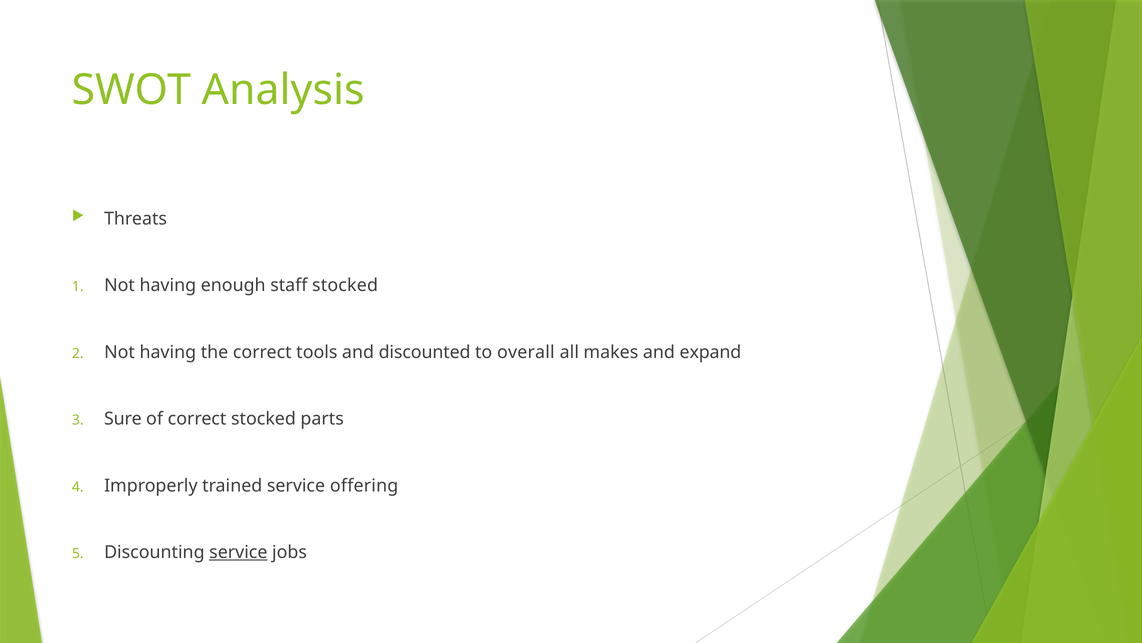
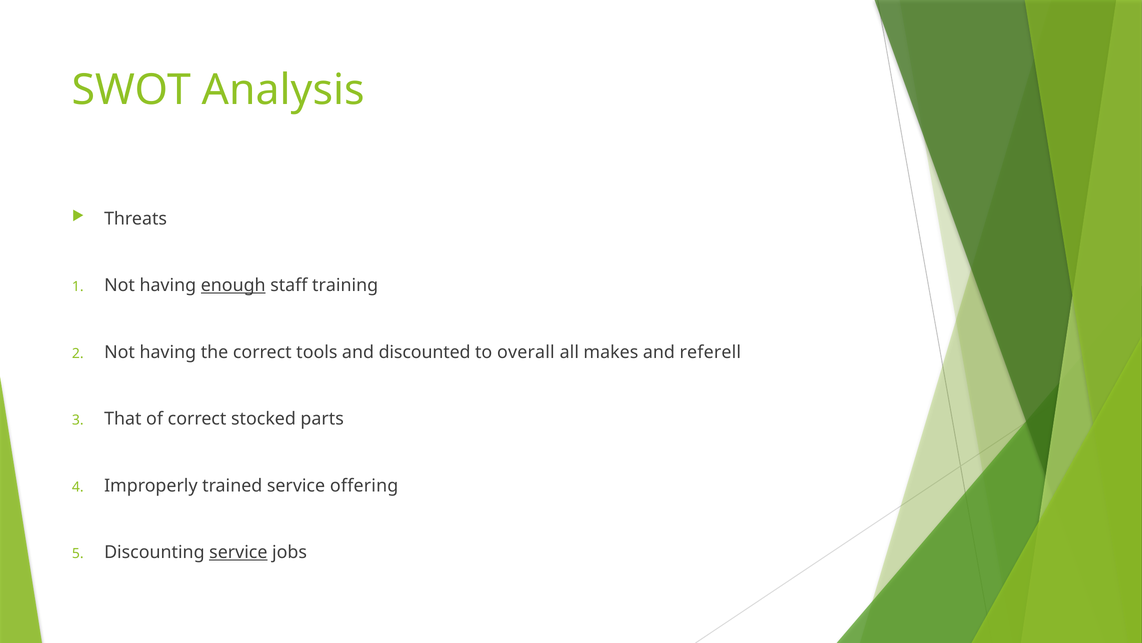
enough underline: none -> present (233, 285)
staff stocked: stocked -> training (345, 285)
expand: expand -> referell (710, 352)
Sure: Sure -> That (123, 419)
